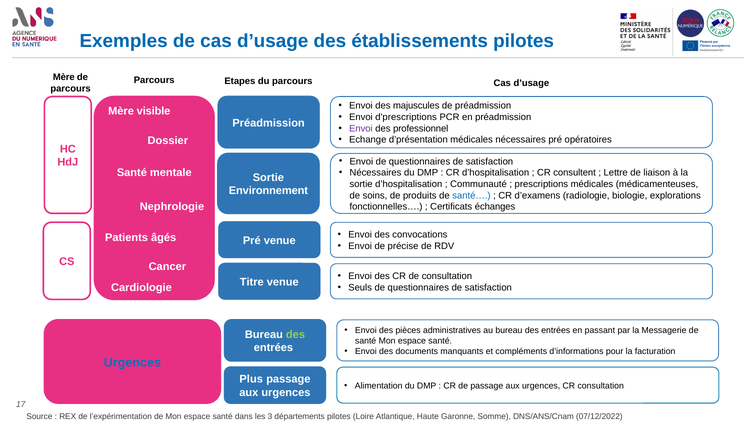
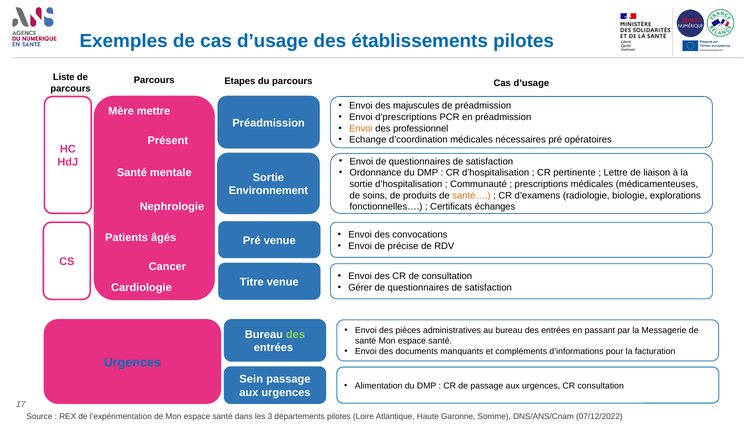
Mère: Mère -> Liste (64, 77)
visible: visible -> mettre (154, 111)
Envoi colour: purple -> orange (361, 129)
d’présentation: d’présentation -> d’coordination (418, 140)
Dossier: Dossier -> Présent (168, 140)
Nécessaires: Nécessaires -> Ordonnance (376, 173)
consultent: consultent -> pertinente (575, 173)
santé… colour: blue -> orange (471, 196)
Seuls: Seuls -> Gérer (360, 288)
Plus: Plus -> Sein (251, 379)
